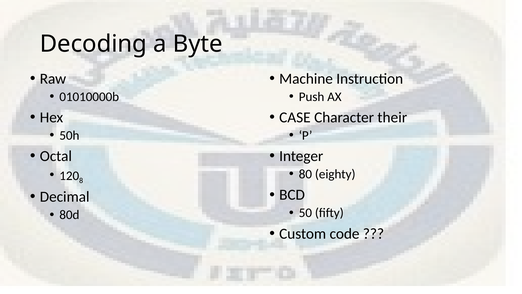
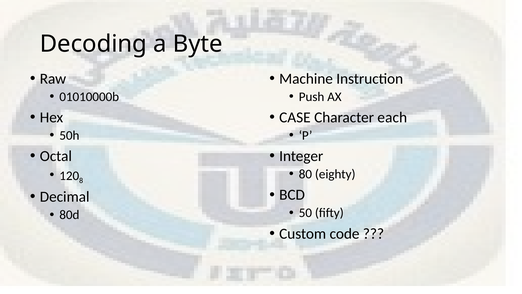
their: their -> each (392, 117)
